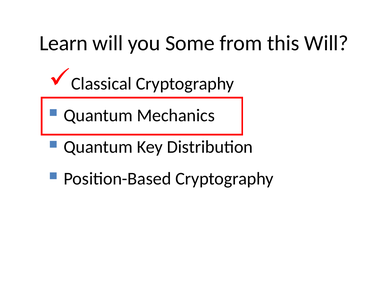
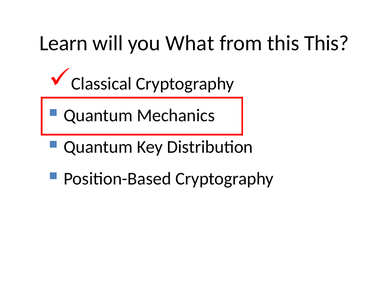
Some: Some -> What (190, 43)
this Will: Will -> This (326, 43)
